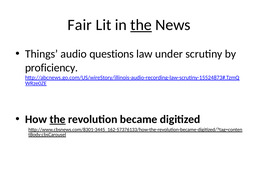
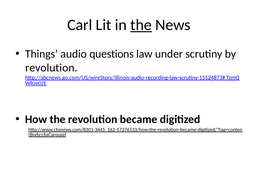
Fair: Fair -> Carl (80, 25)
proficiency: proficiency -> revolution (51, 68)
the underline: present -> none (58, 120)
